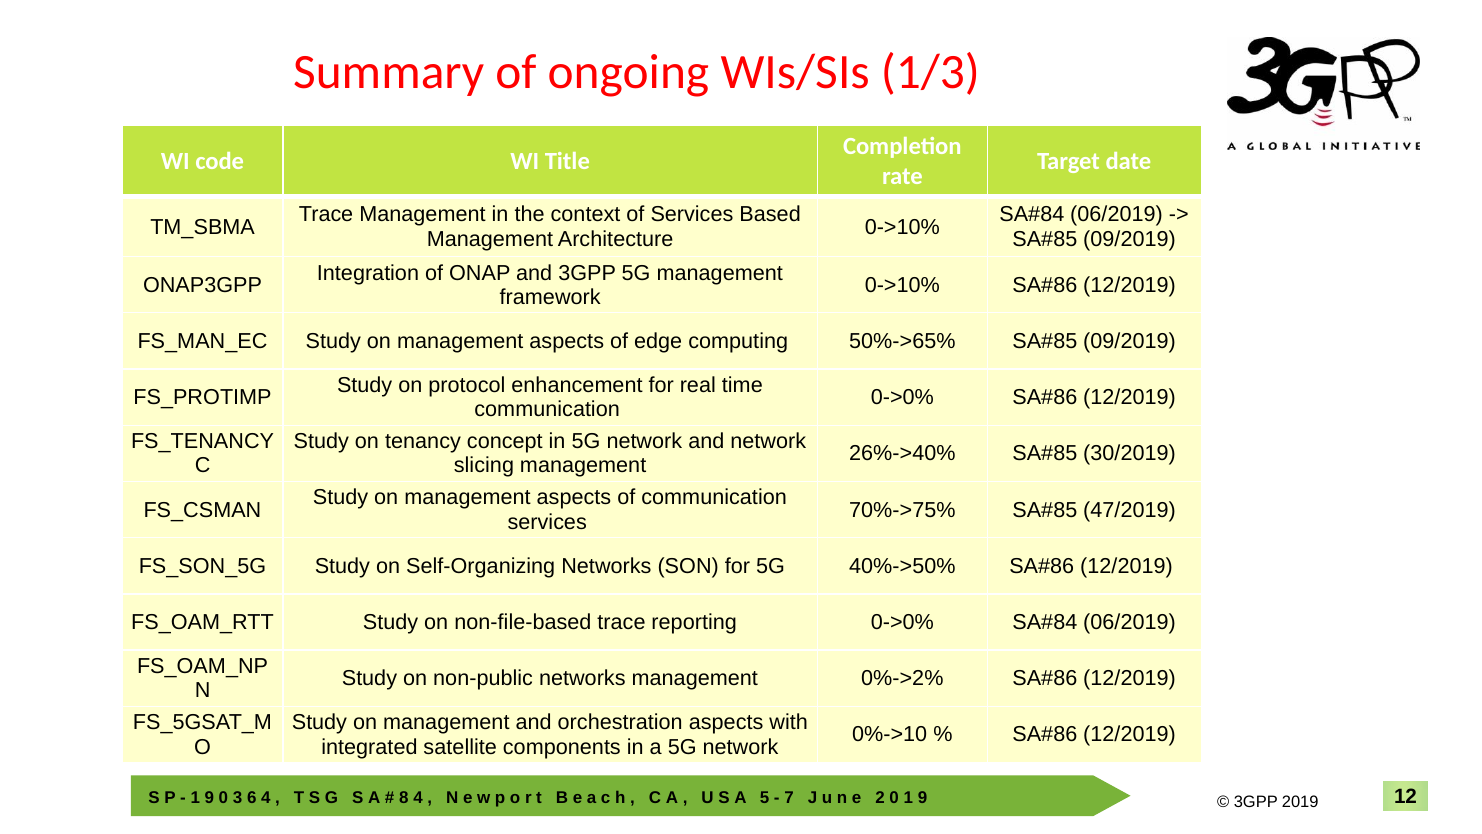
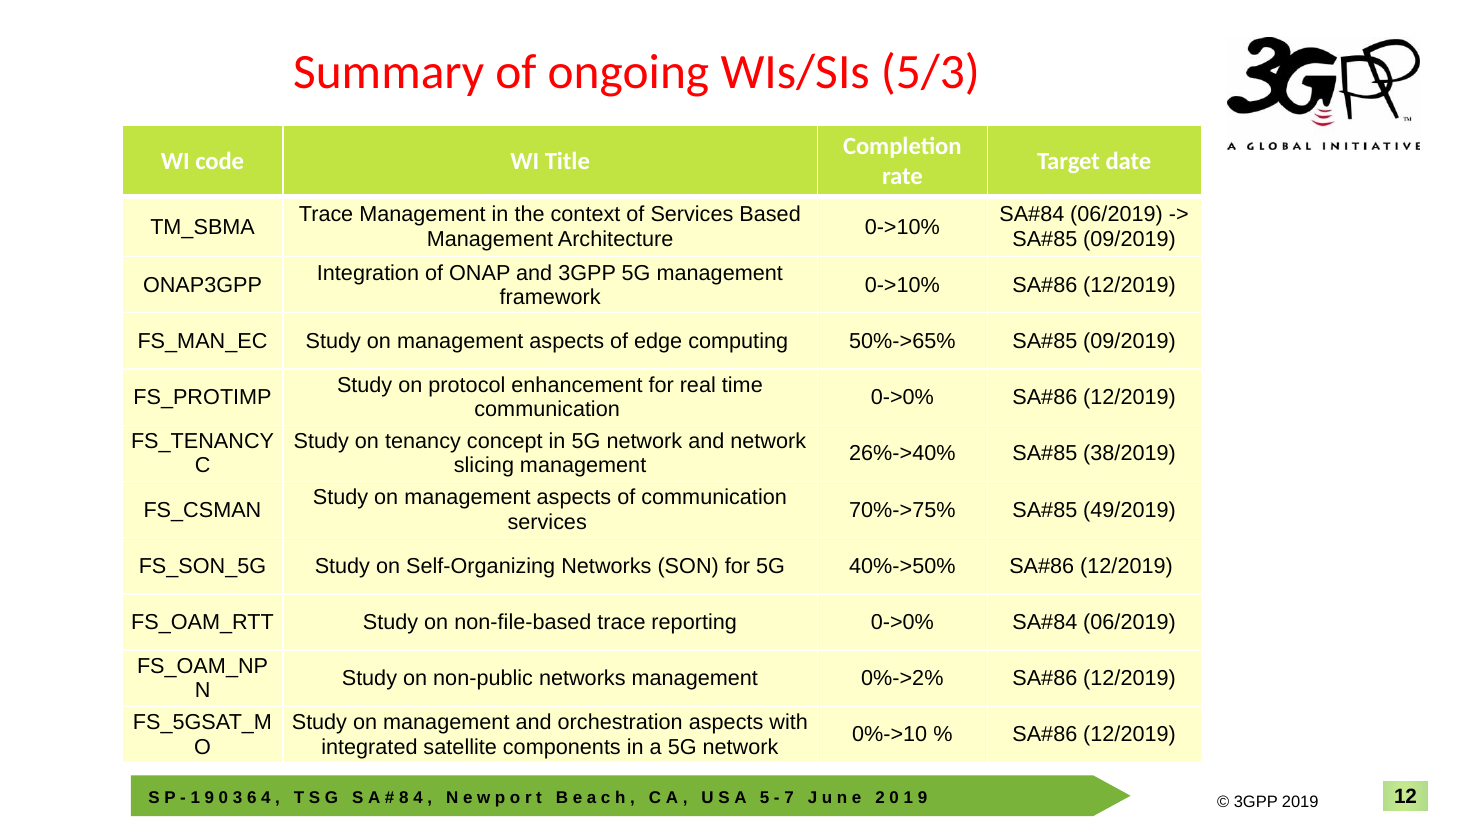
1/3: 1/3 -> 5/3 (930, 72)
30/2019: 30/2019 -> 38/2019 (1130, 453)
47/2019: 47/2019 -> 49/2019 (1130, 510)
